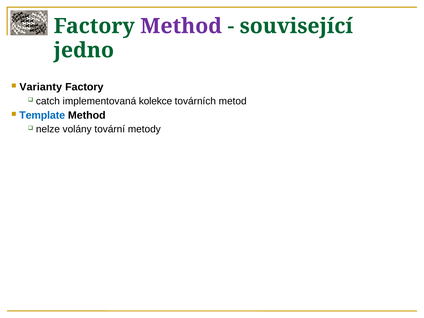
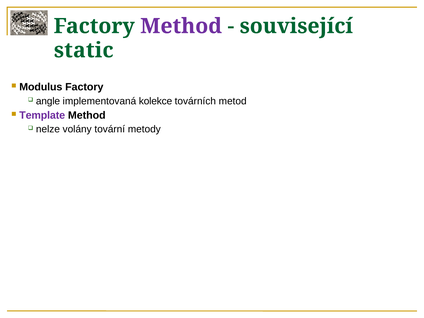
jedno: jedno -> static (84, 50)
Varianty: Varianty -> Modulus (41, 87)
catch: catch -> angle (48, 101)
Template colour: blue -> purple (42, 115)
